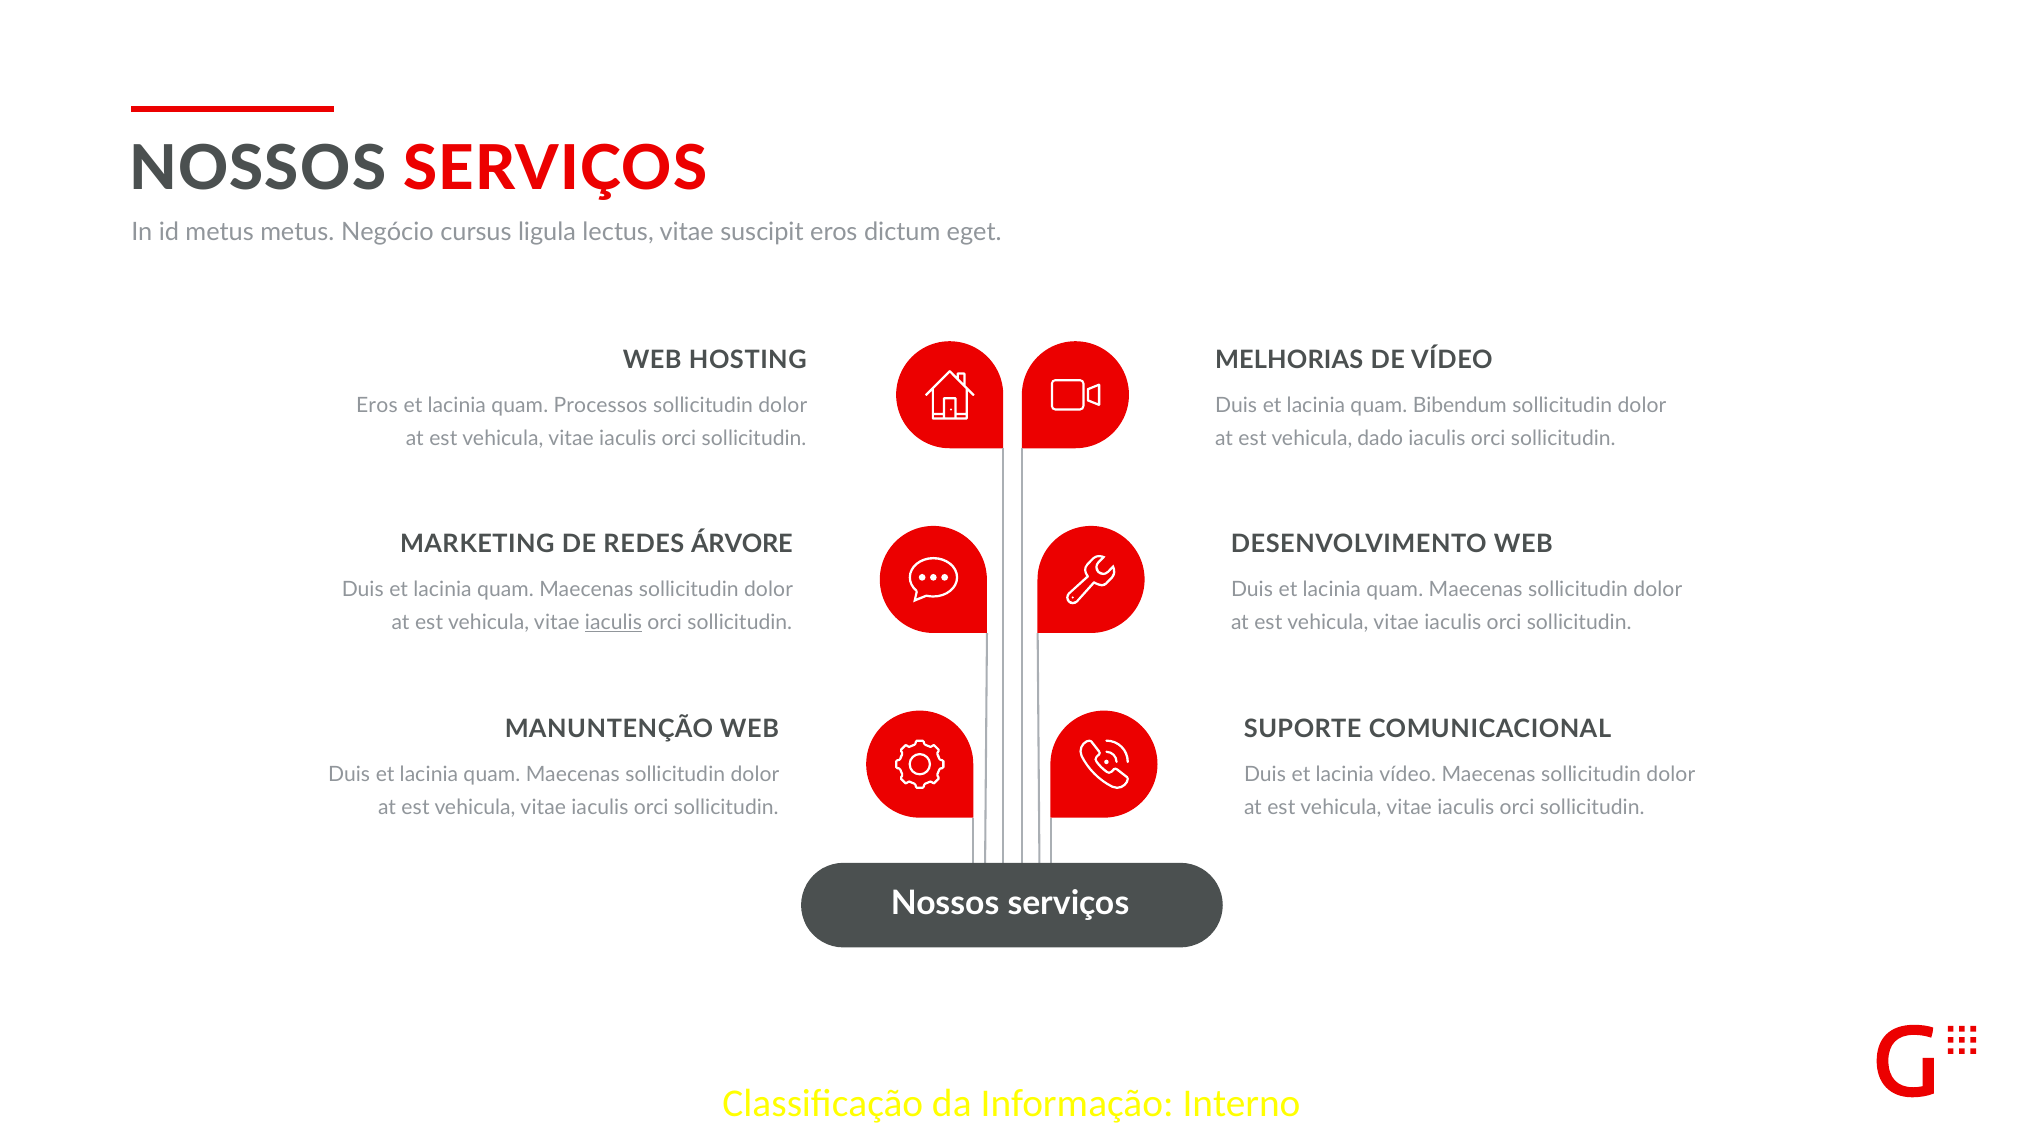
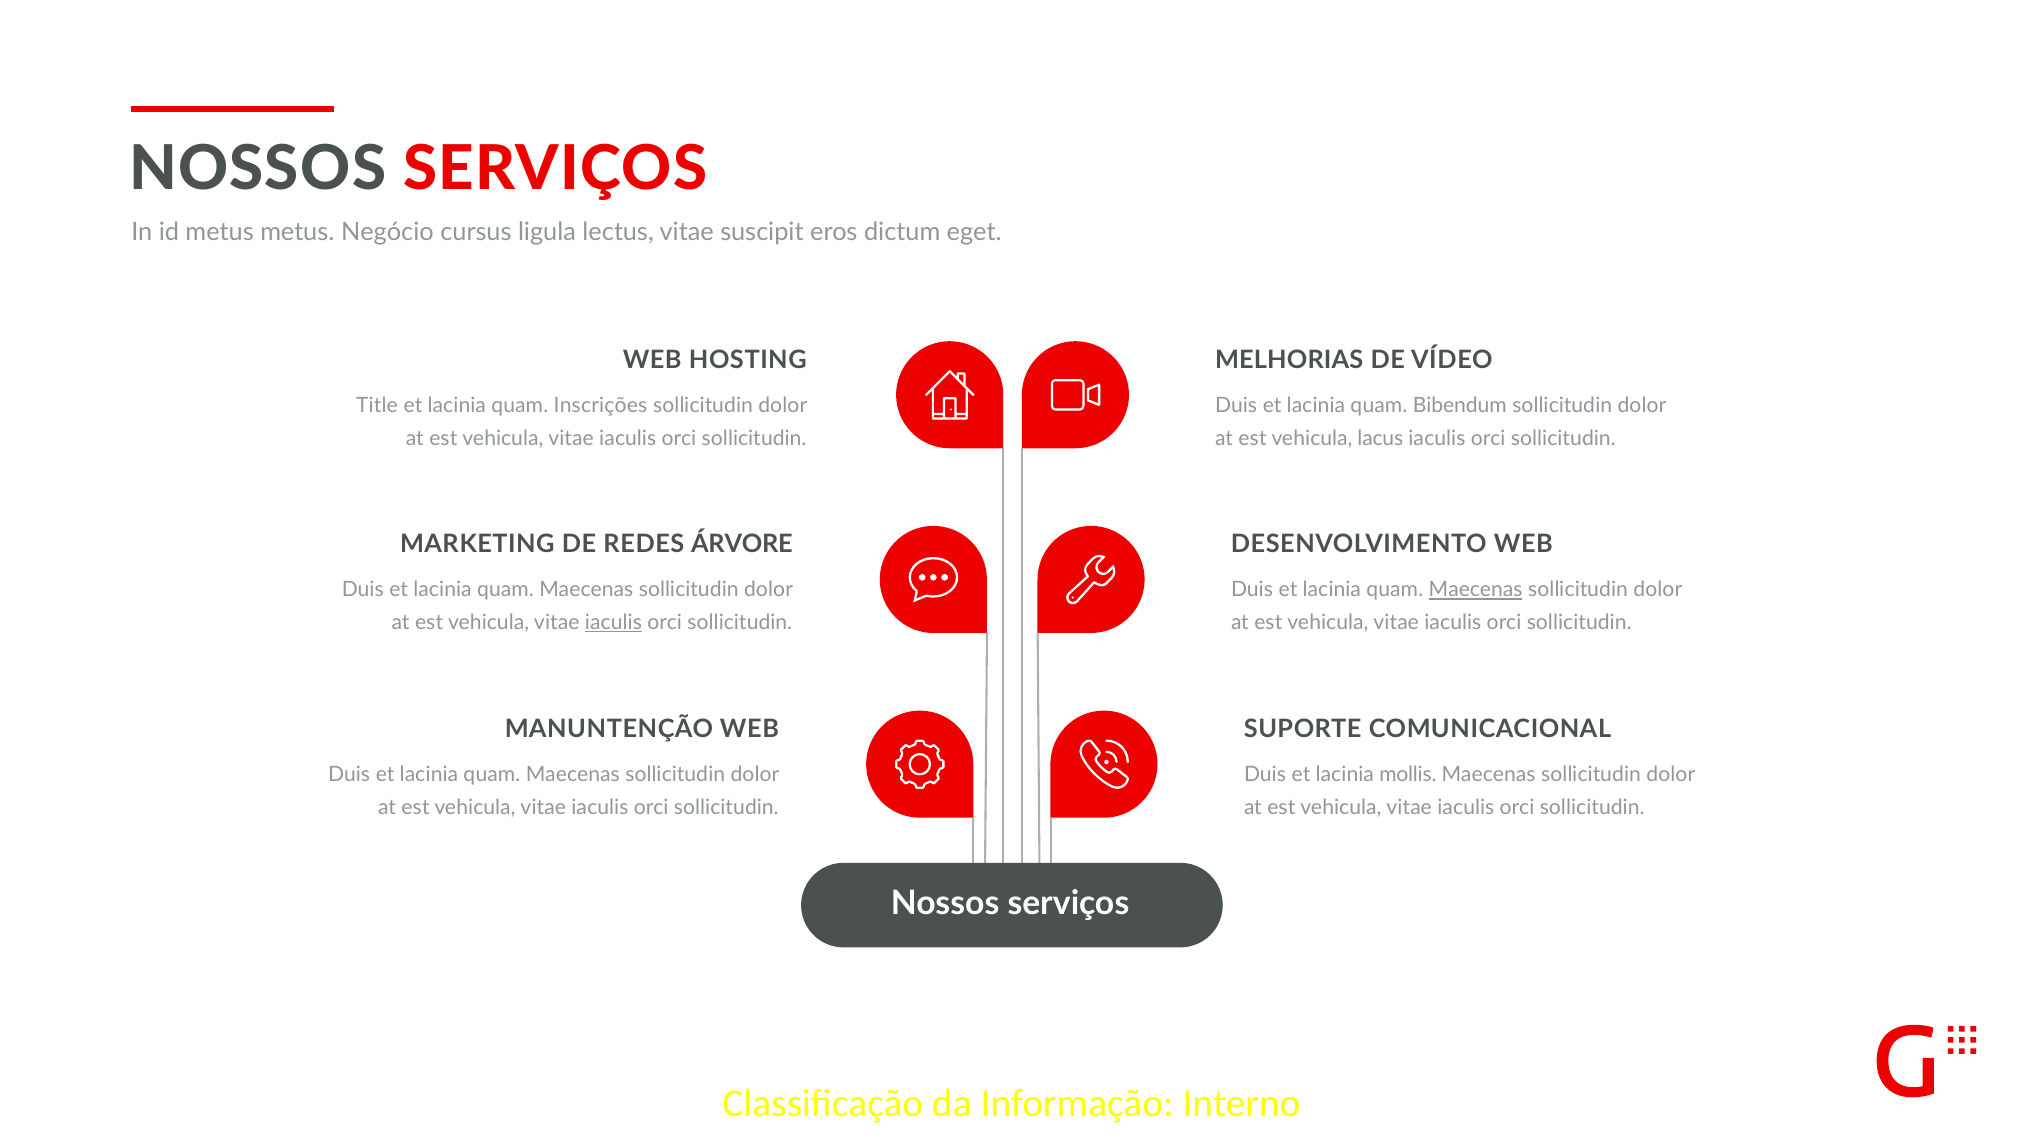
Eros: Eros -> Title (377, 406)
Processos: Processos -> Inscrições (600, 406)
dado: dado -> lacus (1380, 438)
Maecenas underline: none -> present (1476, 590)
lacinia vídeo: vídeo -> mollis (1408, 775)
